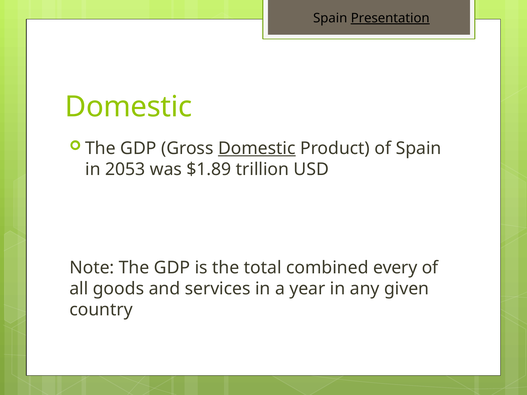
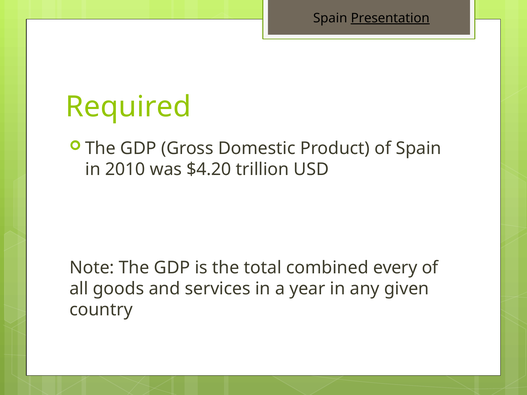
Domestic: Domestic -> Required (128, 107)
Domestic underline: present -> none (257, 148)
2053: 2053 -> 2010 (125, 169)
$1.89: $1.89 -> $4.20 (209, 169)
